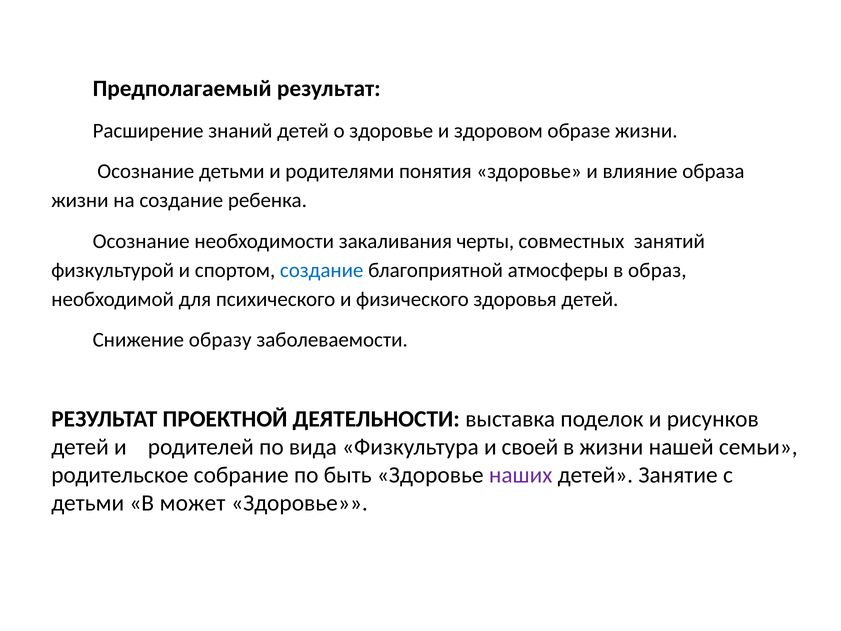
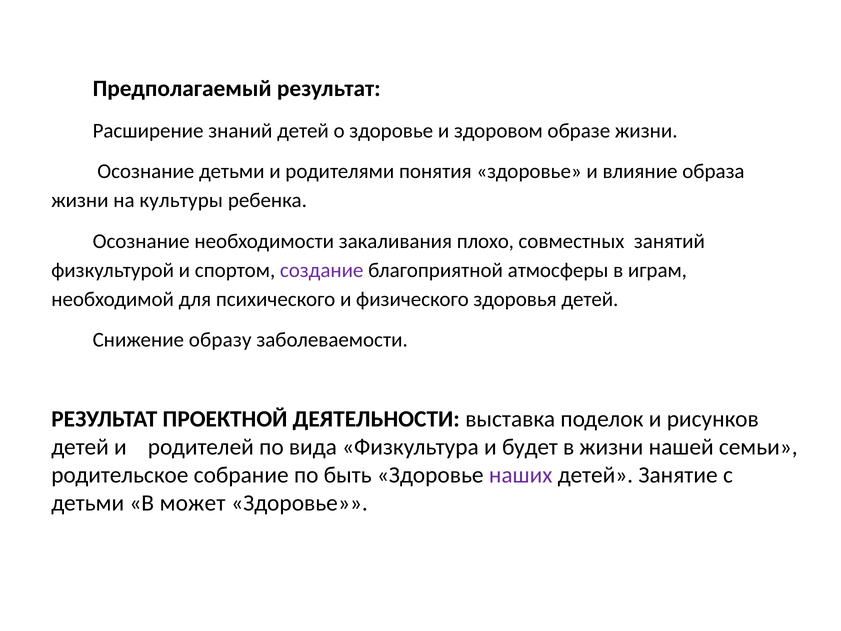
на создание: создание -> культуры (181, 200)
черты: черты -> плохо (485, 241)
создание colour: blue -> purple (322, 270)
образ: образ -> играм (657, 270)
своей: своей -> будет (530, 447)
